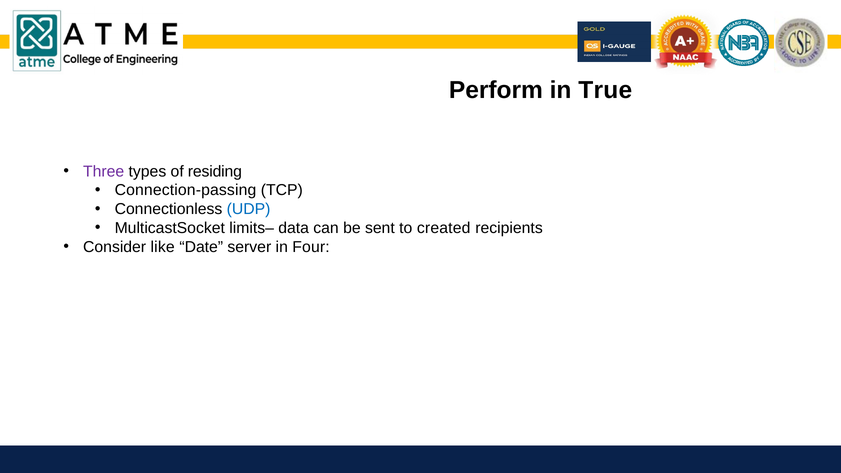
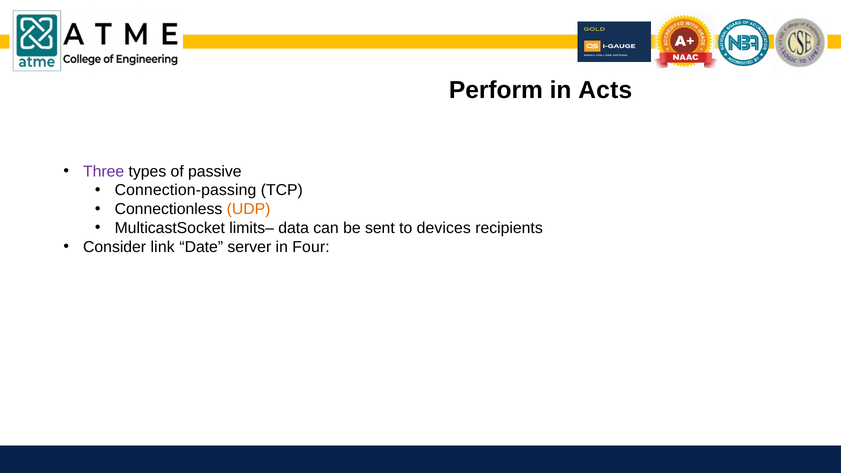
True: True -> Acts (605, 90)
residing: residing -> passive (215, 171)
UDP colour: blue -> orange (249, 209)
created: created -> devices (444, 228)
like: like -> link (163, 247)
